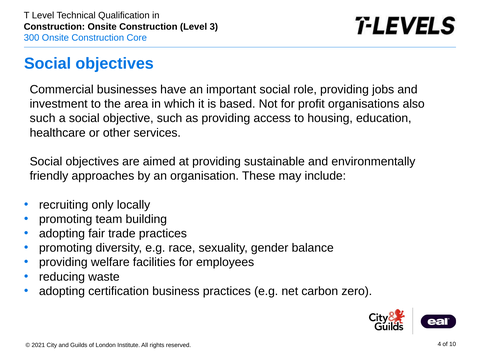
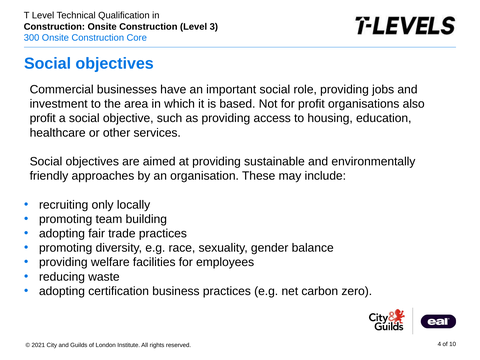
such: such -> profit (43, 118)
